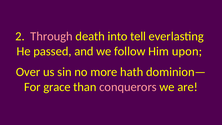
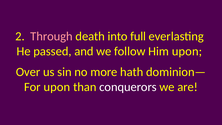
tell: tell -> full (138, 36)
For grace: grace -> upon (57, 87)
conquerors colour: pink -> white (128, 87)
